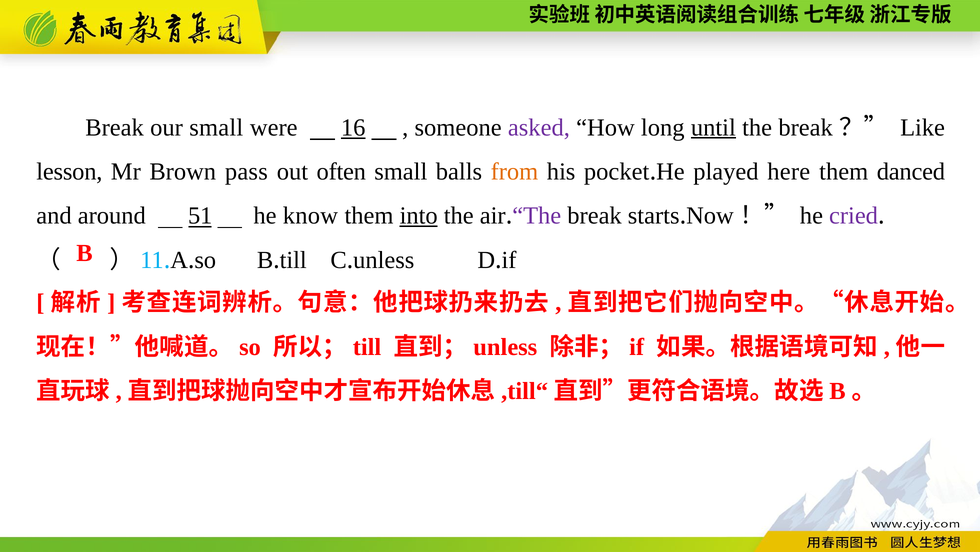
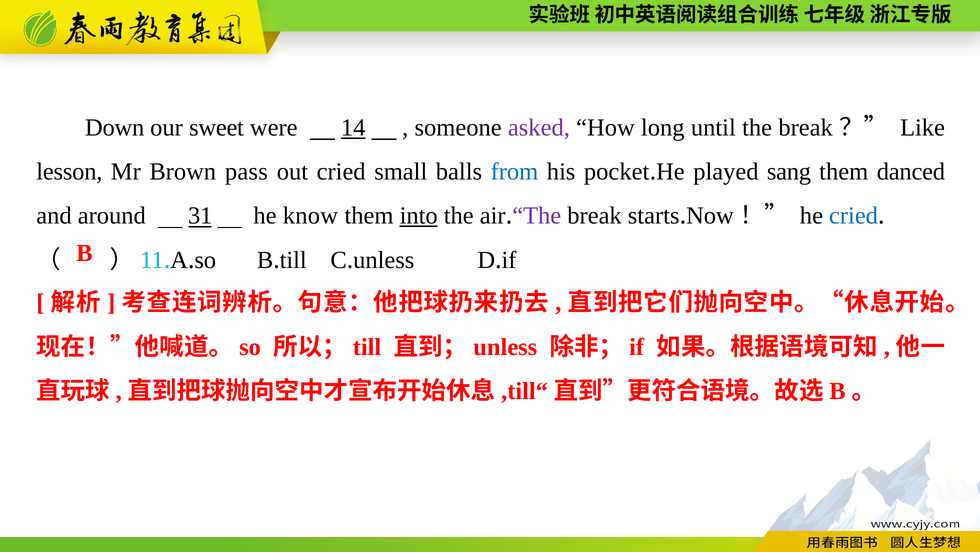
Break: Break -> Down (115, 127)
our small: small -> sweet (217, 127)
16: 16 -> 14 (353, 127)
until underline: present -> none (713, 127)
out often: often -> cried (341, 171)
from colour: orange -> blue (514, 171)
here: here -> sang (789, 171)
51: 51 -> 31 (200, 215)
cried colour: purple -> blue (854, 215)
